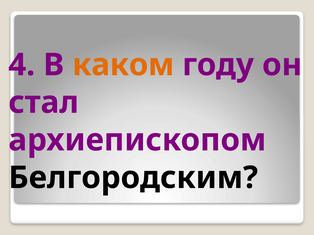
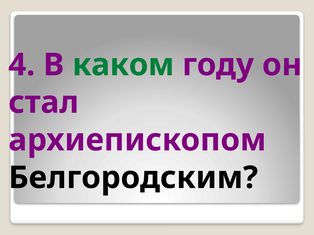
каком colour: orange -> green (123, 65)
